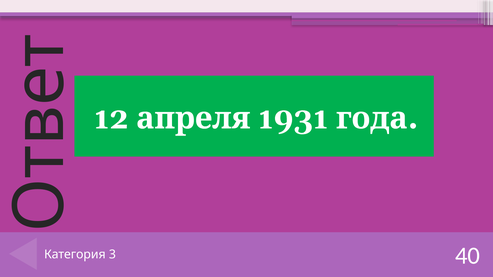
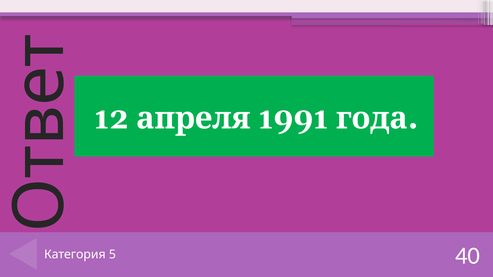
1931: 1931 -> 1991 (293, 118)
3: 3 -> 5 (112, 255)
